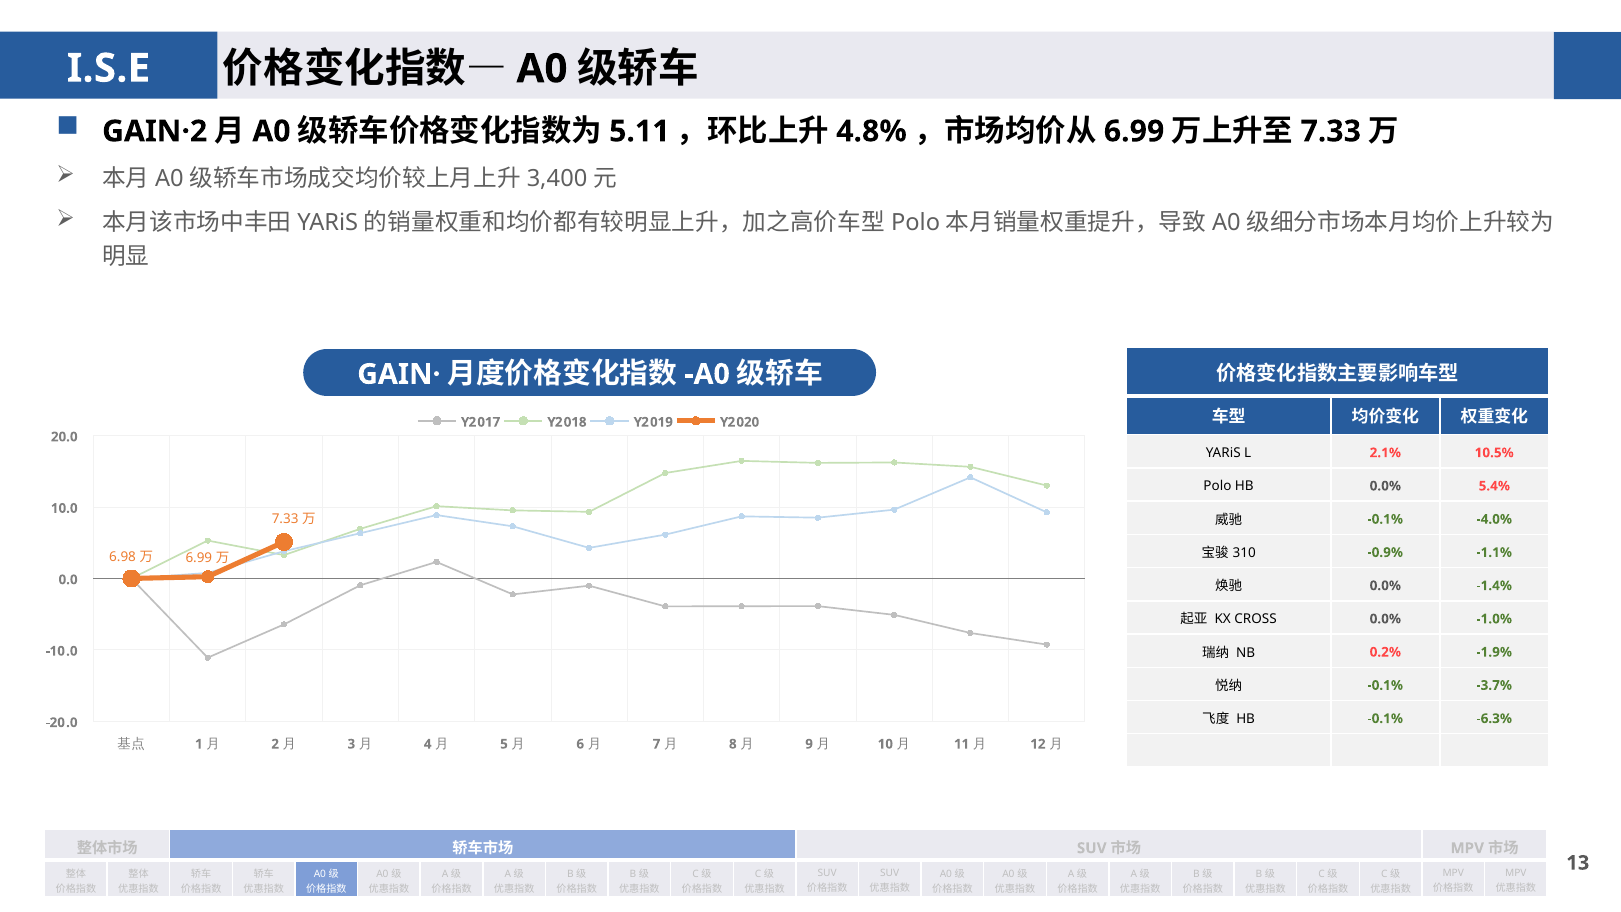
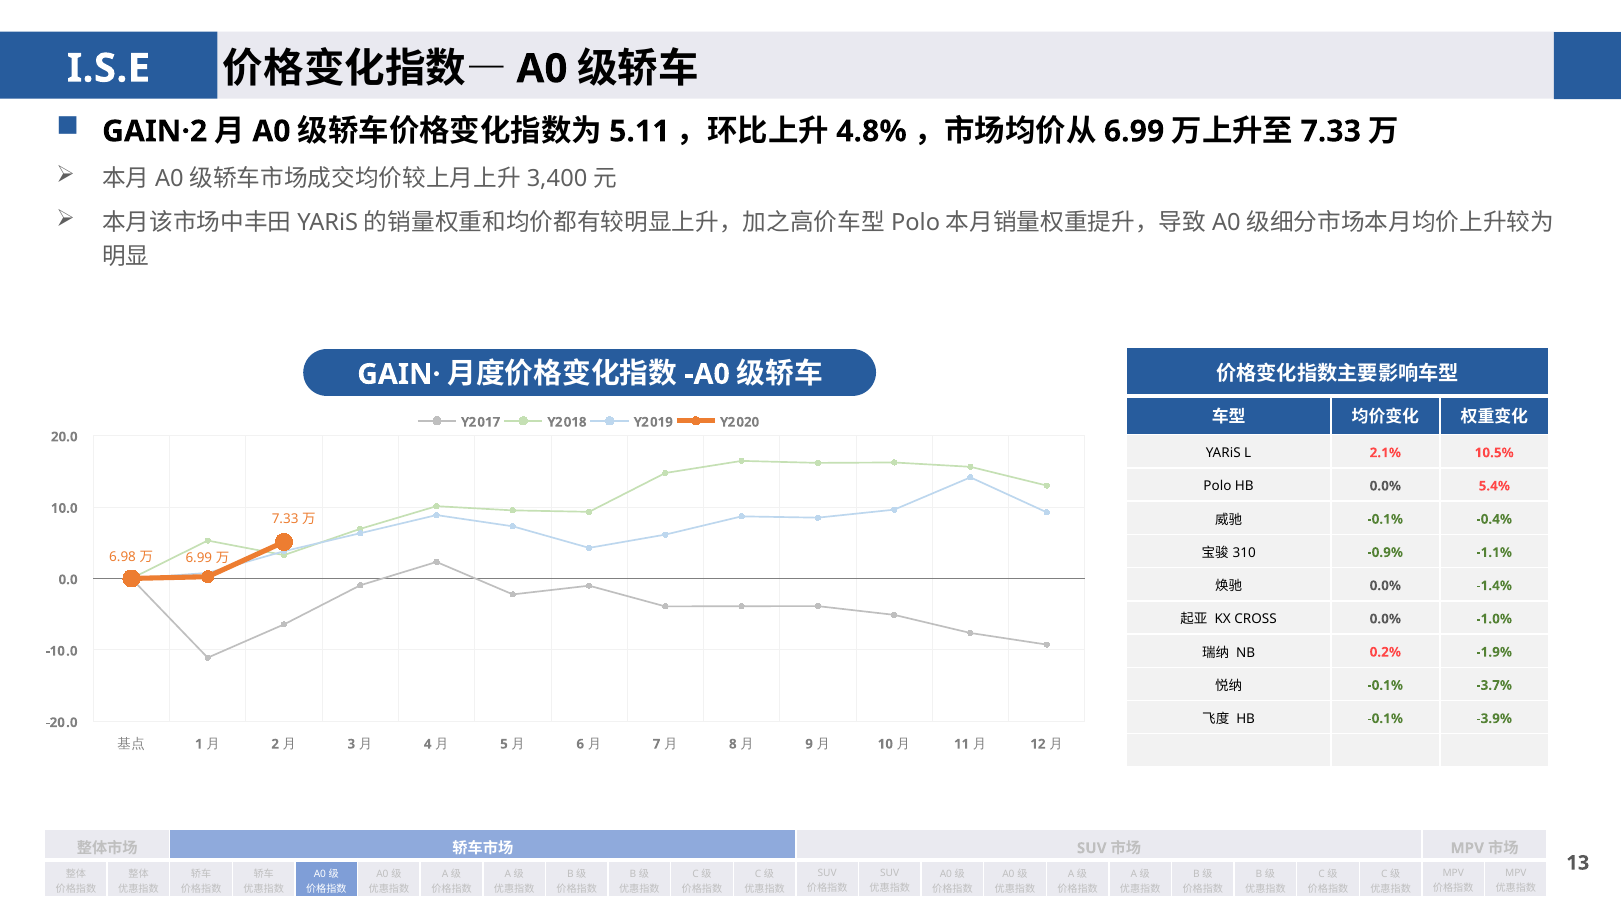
-4.0%: -4.0% -> -0.4% (1494, 519)
-6.3%: -6.3% -> -3.9% (1494, 718)
